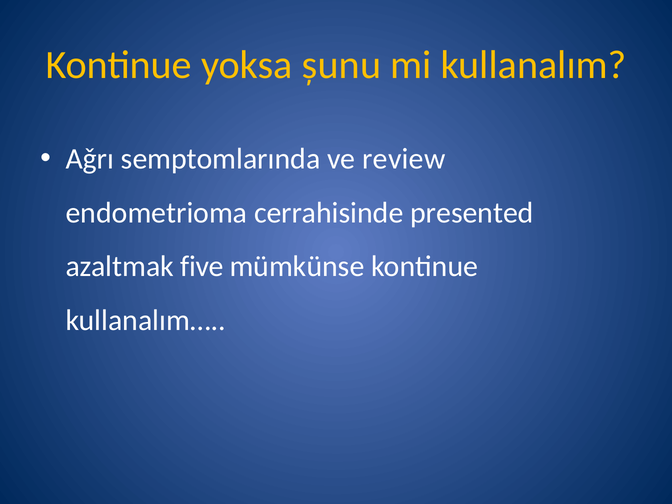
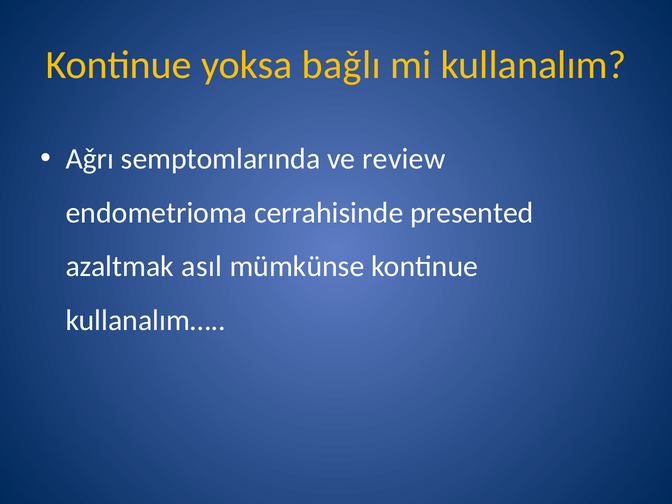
șunu: șunu -> baǧlı (341, 65)
five: five -> asıl (202, 266)
